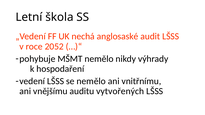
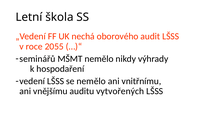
anglosaské: anglosaské -> oborového (118, 36)
2052: 2052 -> 2055 (54, 47)
pohybuje: pohybuje -> seminářů (37, 59)
